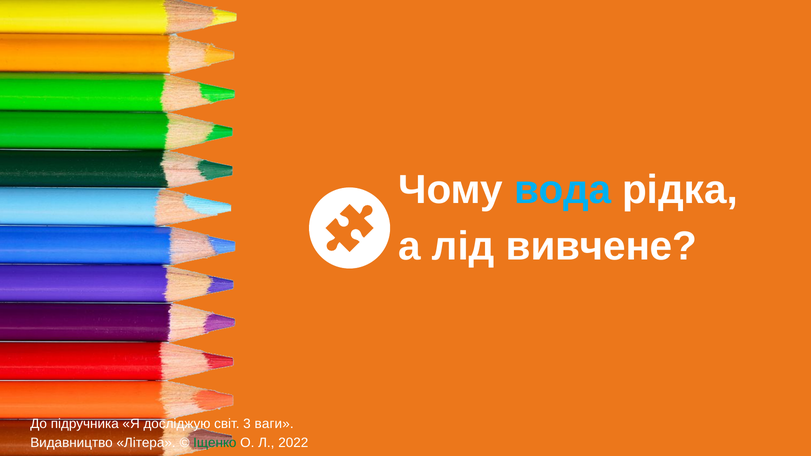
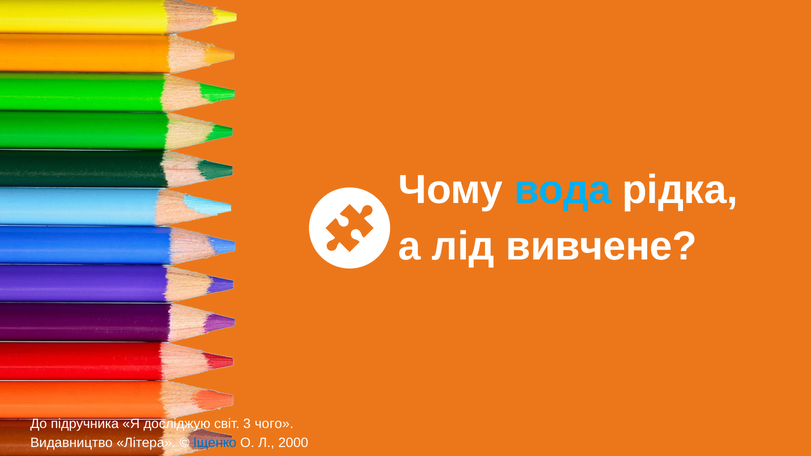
ваги: ваги -> чого (274, 424)
Іщенко colour: green -> blue (215, 443)
2022: 2022 -> 2000 (293, 443)
